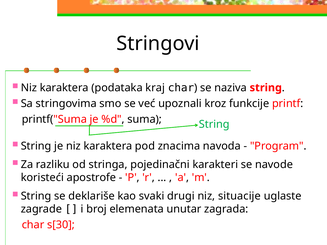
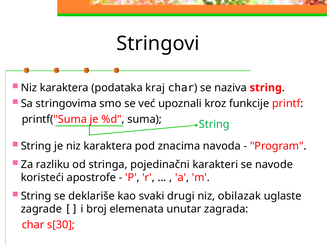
situacije: situacije -> obilazak (239, 196)
